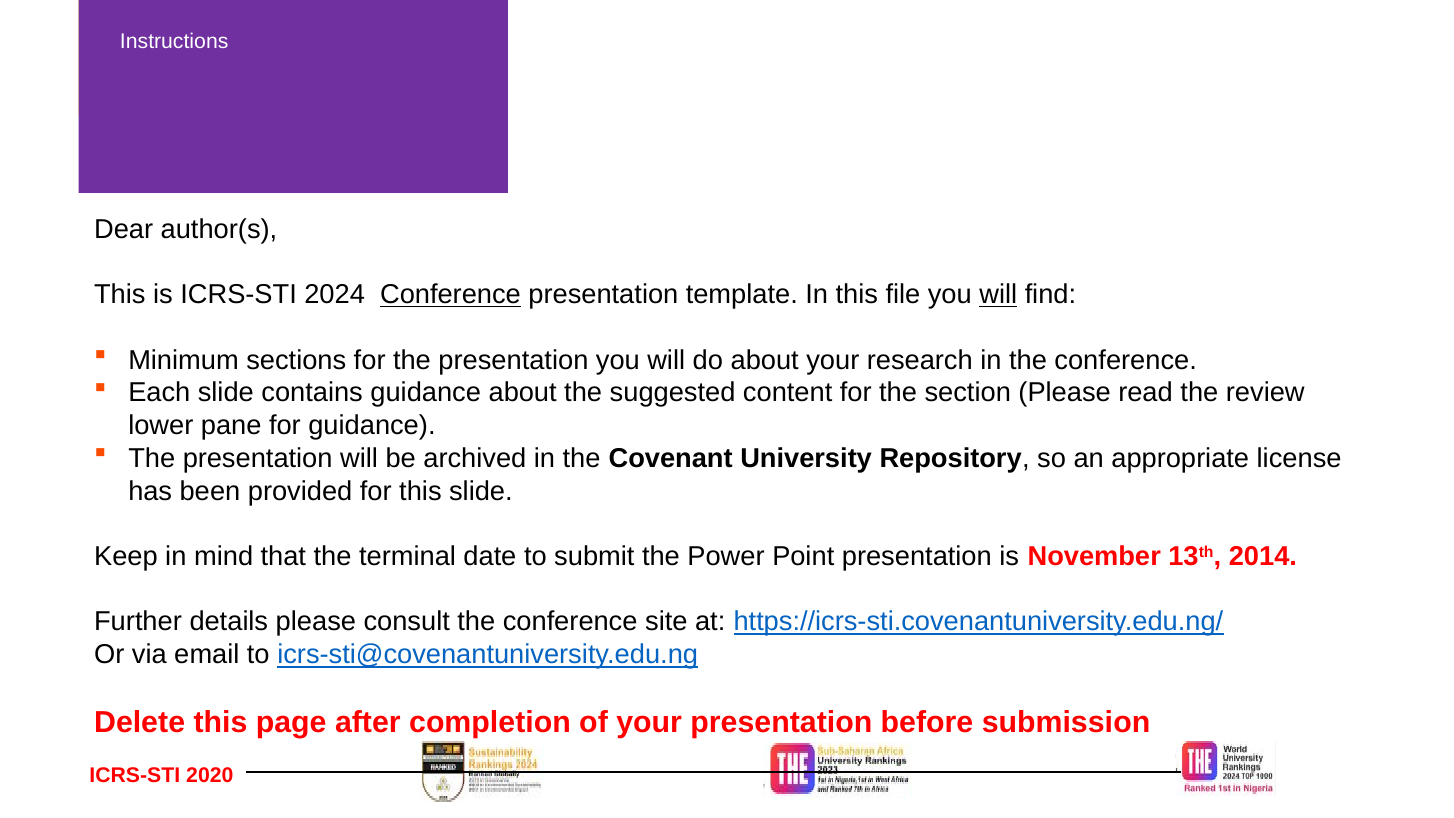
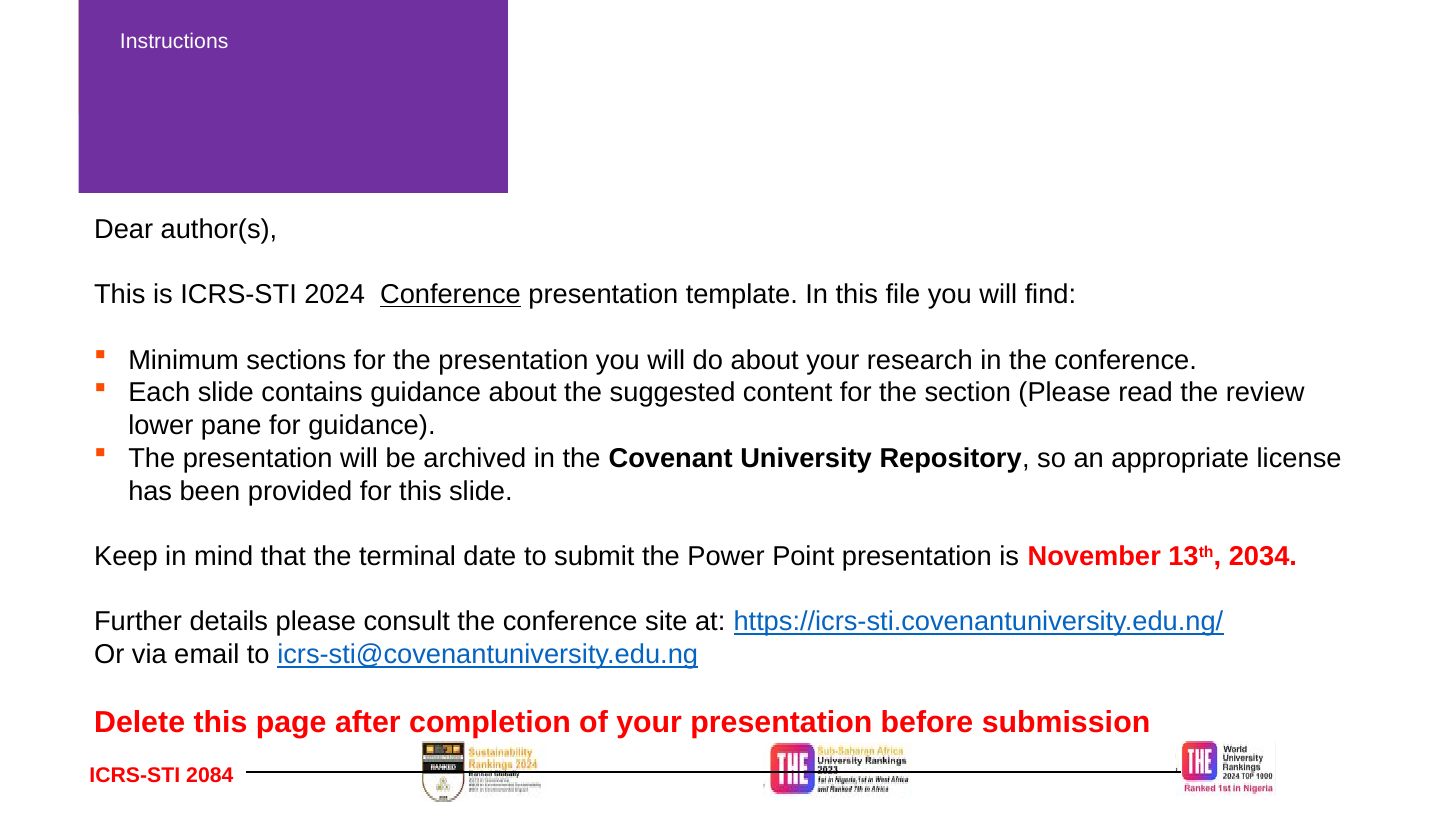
will underline: present -> none (998, 295)
2014: 2014 -> 2034 (1263, 556)
2020: 2020 -> 2084 (210, 775)
